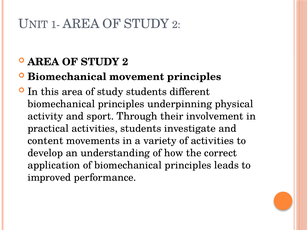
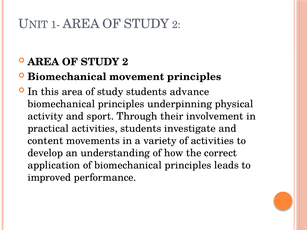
different: different -> advance (190, 92)
